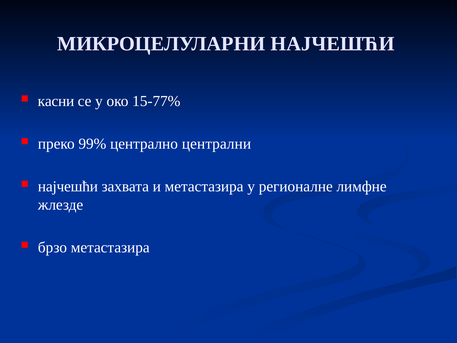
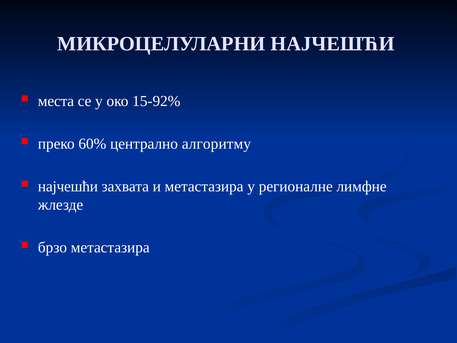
касни: касни -> места (56, 101)
15-77%: 15-77% -> 15-92% (156, 101)
99%: 99% -> 60% (92, 144)
централни: централни -> алгоритму (216, 144)
